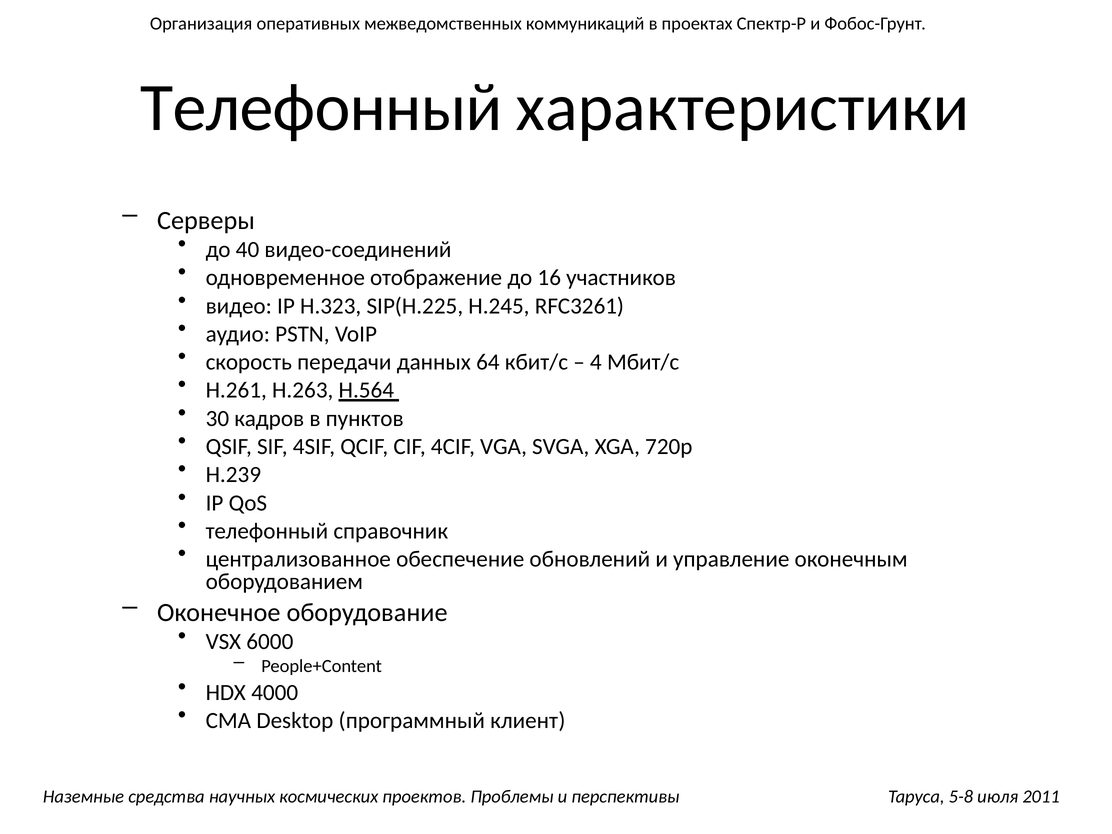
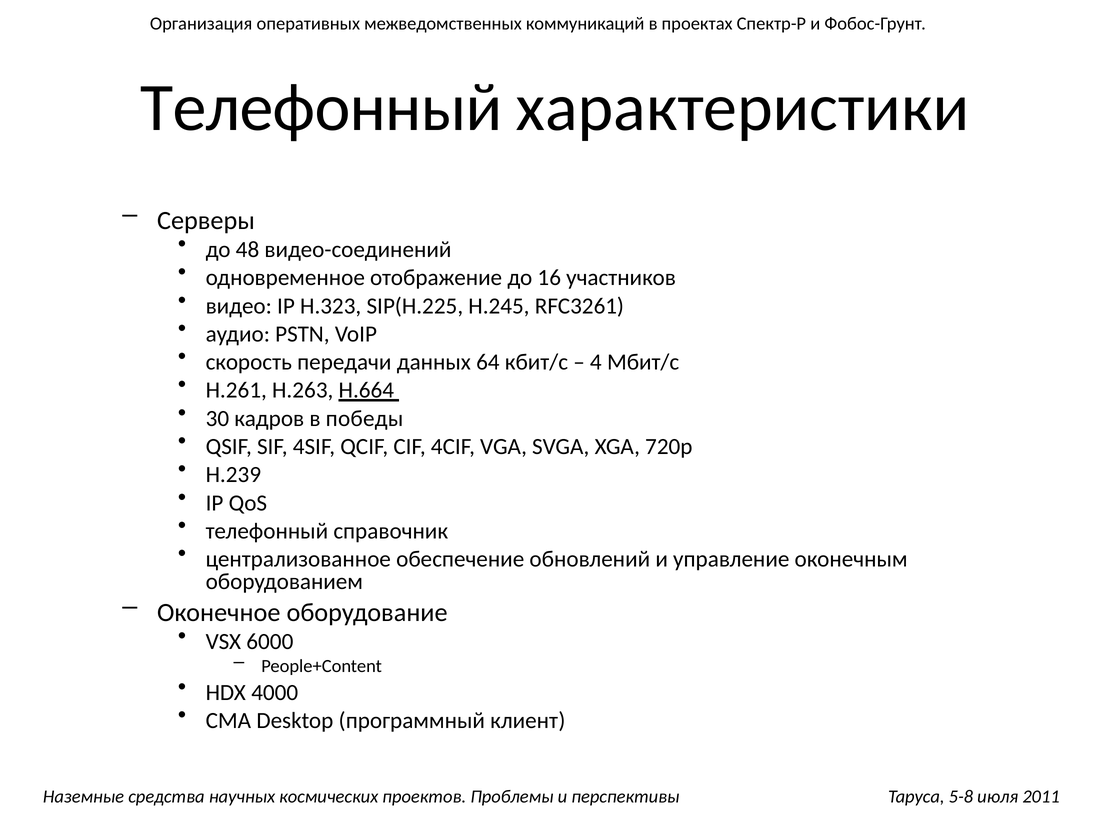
40: 40 -> 48 (247, 250)
Н.564: Н.564 -> Н.664 (366, 390)
пунктов: пунктов -> победы (365, 418)
